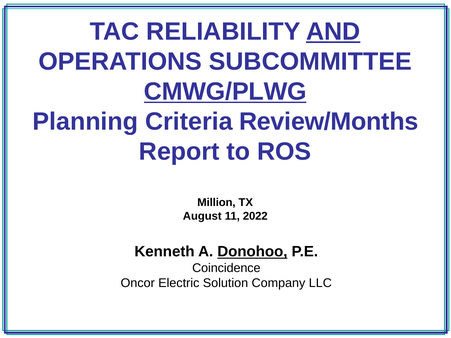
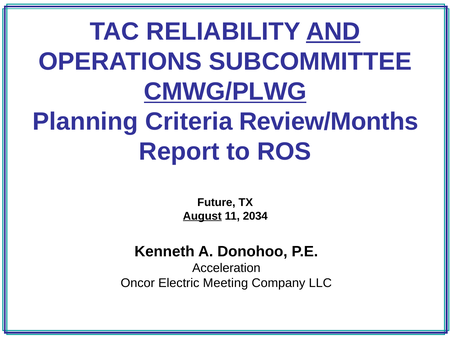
Million: Million -> Future (216, 203)
August underline: none -> present (202, 216)
2022: 2022 -> 2034 (255, 216)
Donohoo underline: present -> none (252, 252)
Coincidence: Coincidence -> Acceleration (226, 268)
Solution: Solution -> Meeting (225, 283)
